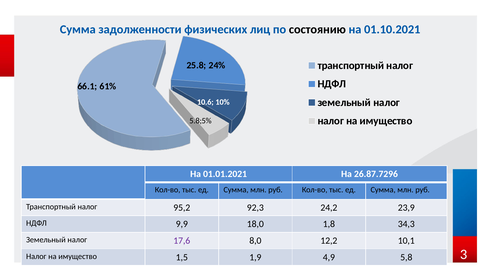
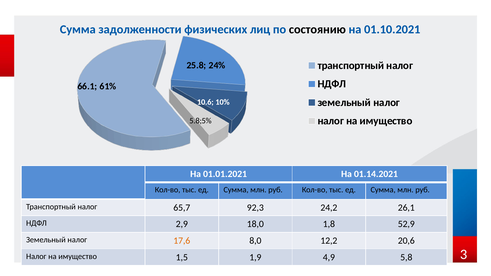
26.87.7296: 26.87.7296 -> 01.14.2021 (376, 174)
95,2: 95,2 -> 65,7 (182, 208)
23,9: 23,9 -> 26,1 (406, 208)
9,9: 9,9 -> 2,9 (182, 224)
34,3: 34,3 -> 52,9 (406, 224)
17,6 colour: purple -> orange (182, 241)
10,1: 10,1 -> 20,6 (406, 241)
